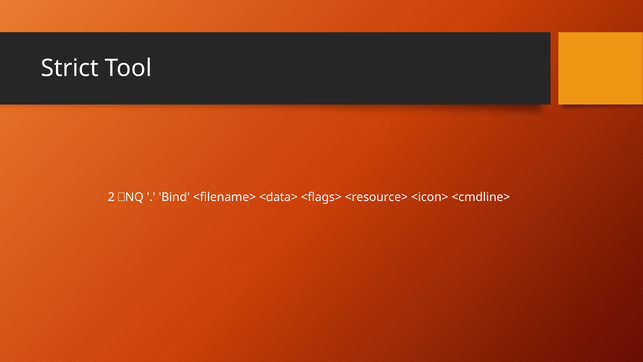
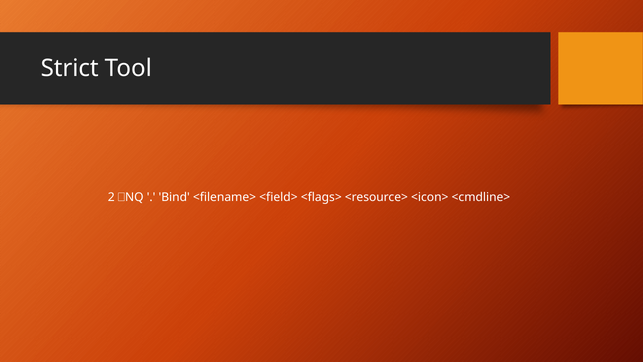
<data>: <data> -> <field> (278, 197)
